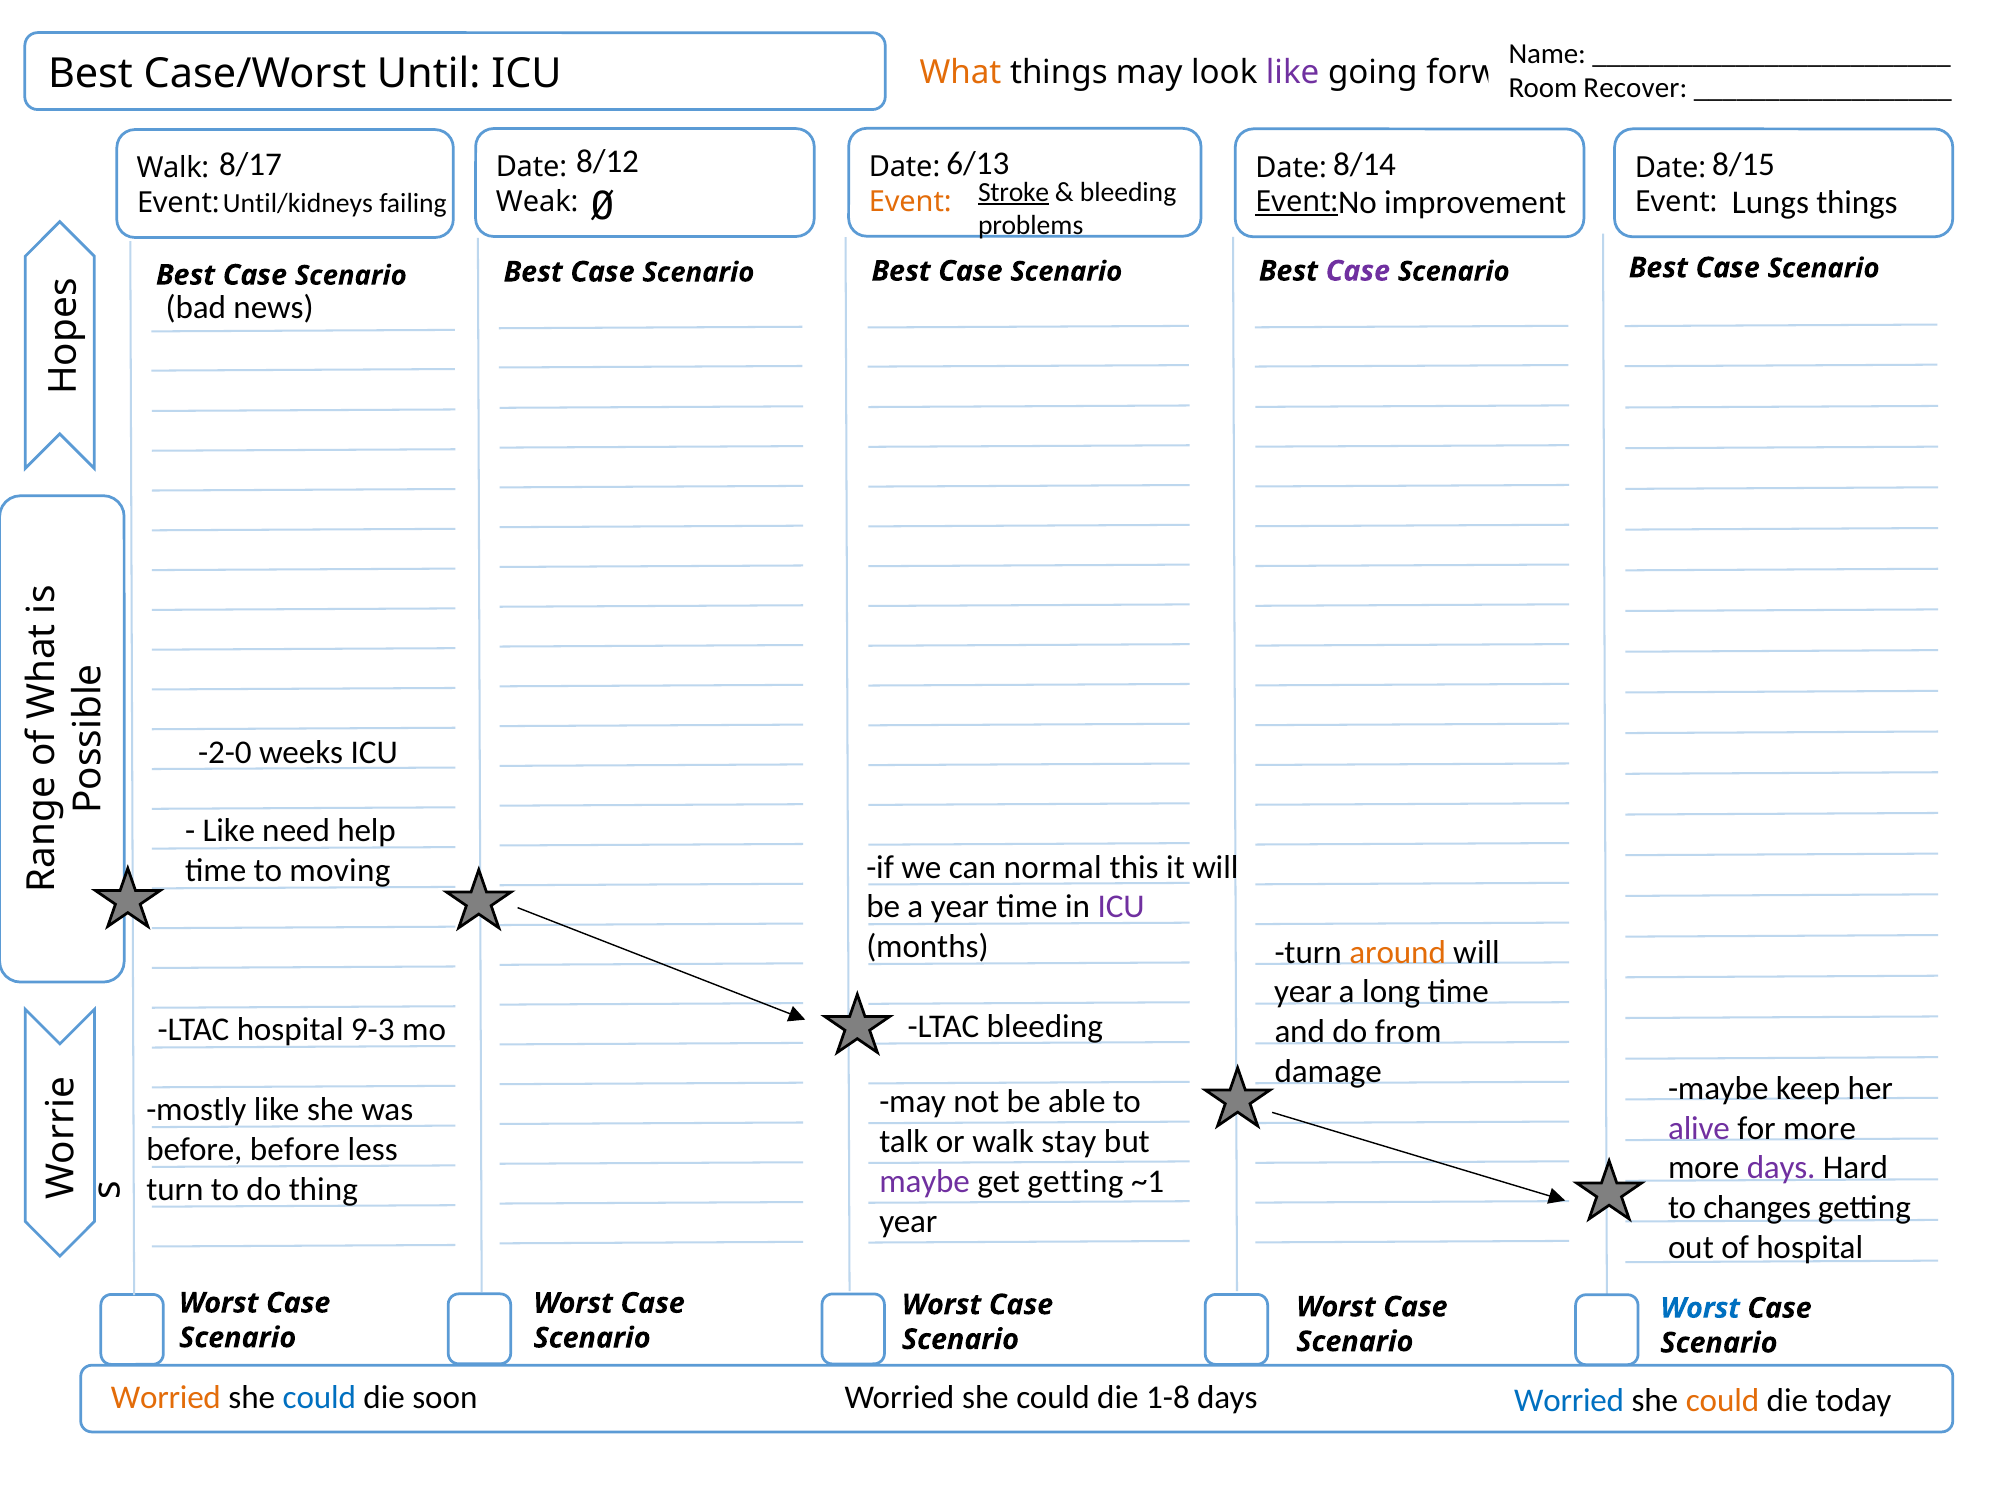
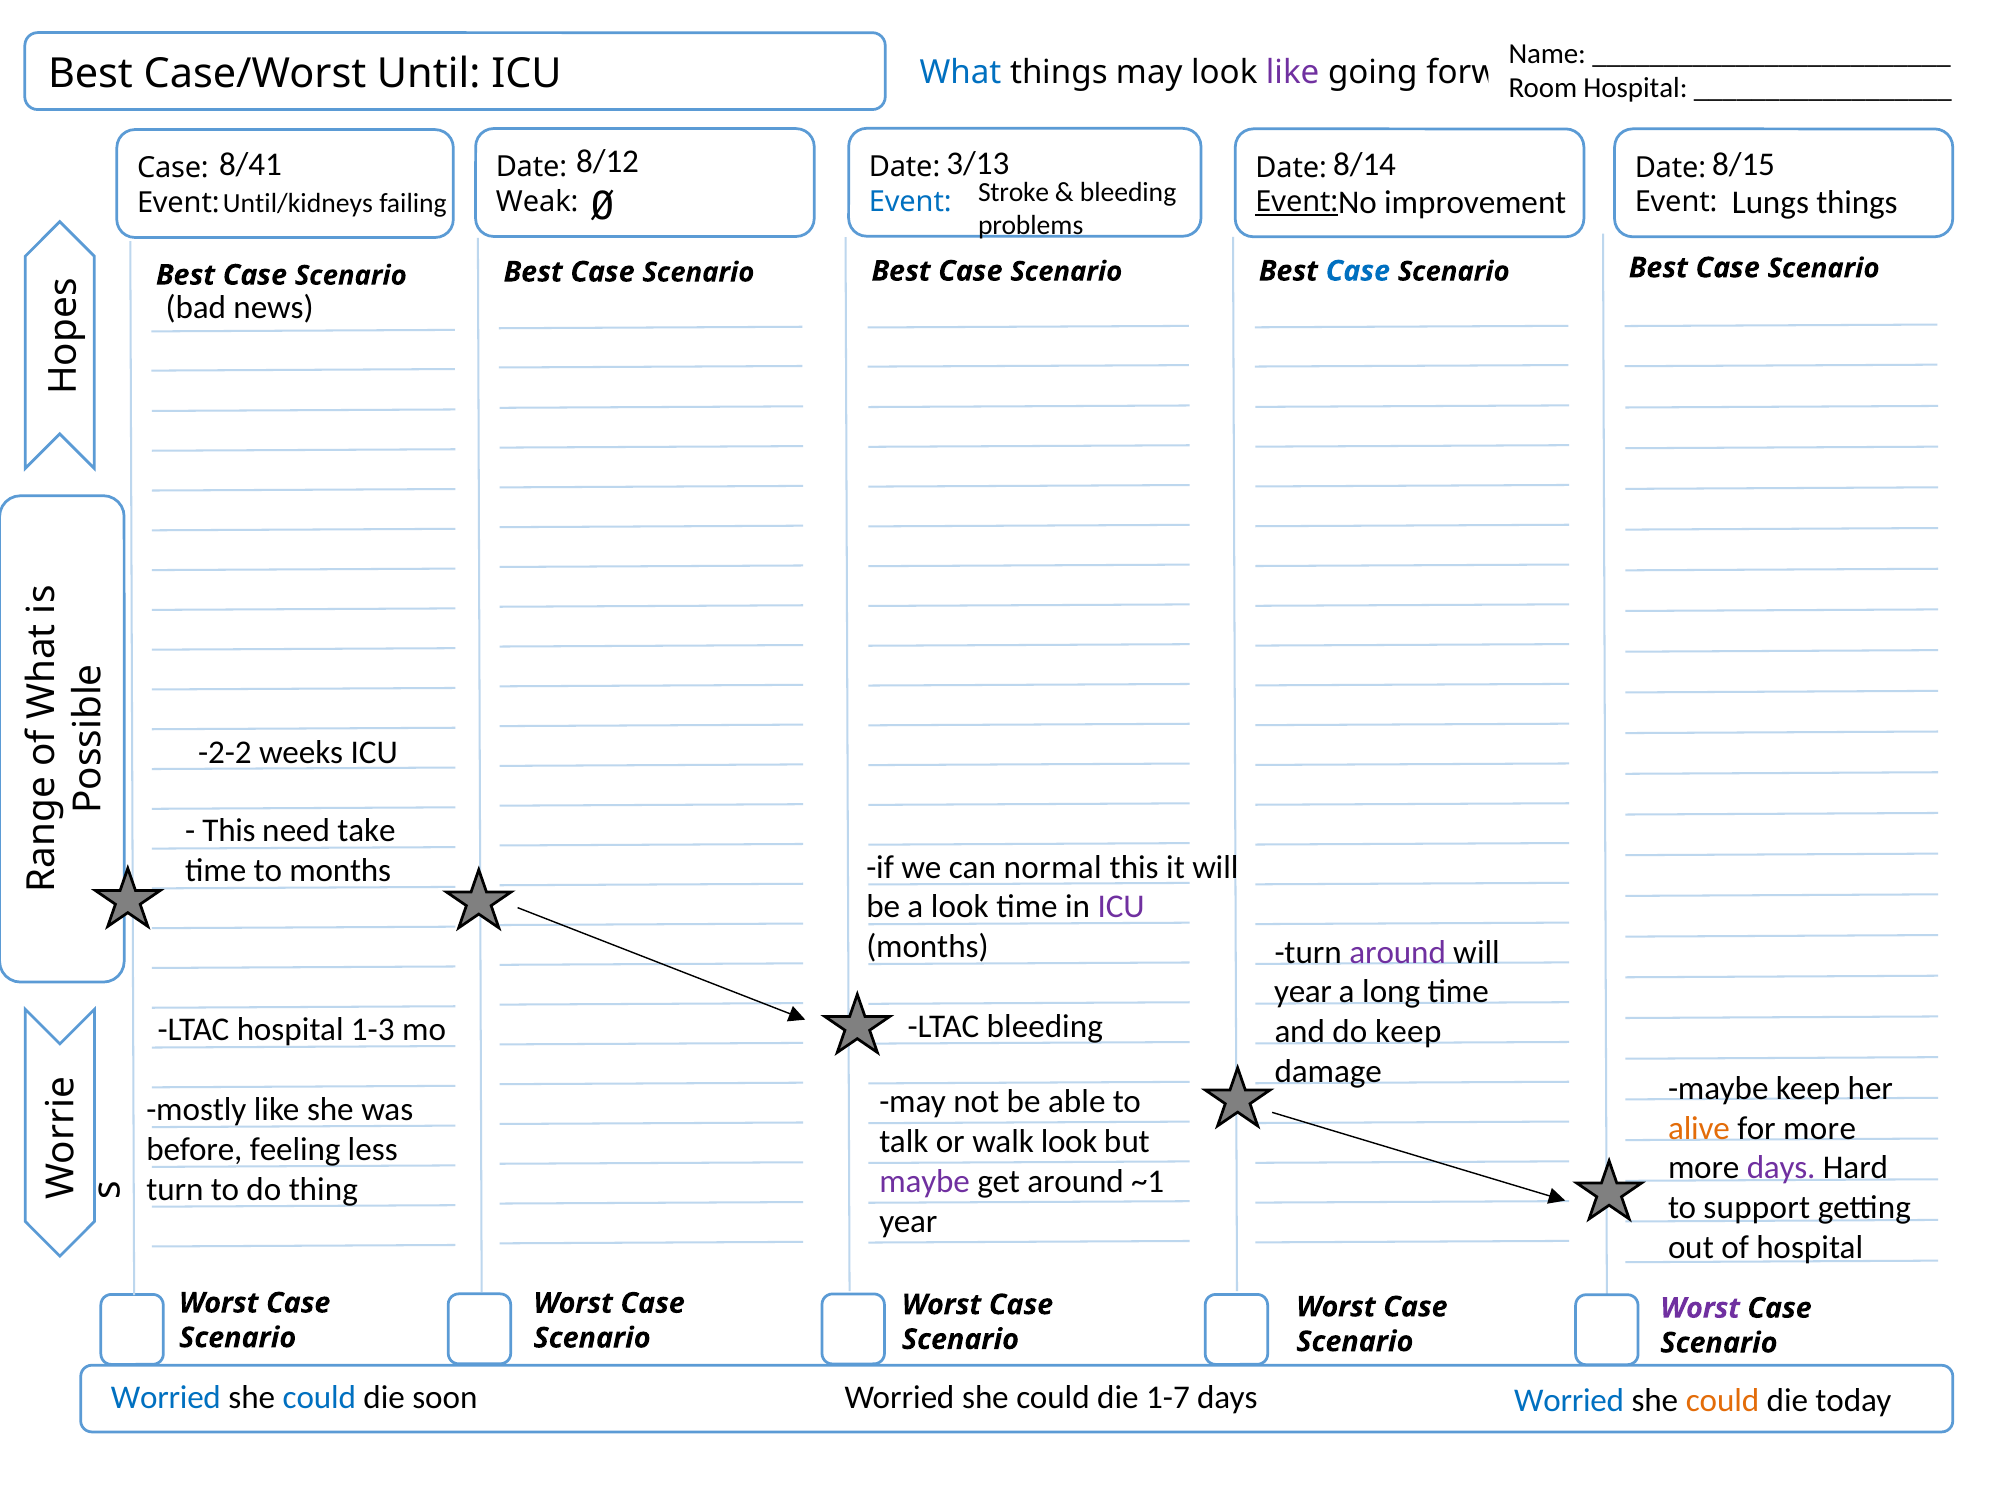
What colour: orange -> blue (961, 73)
Recover: Recover -> Hospital (1636, 88)
6/13: 6/13 -> 3/13 (978, 163)
8/17: 8/17 -> 8/41 (250, 165)
Walk: Walk -> Case (173, 168)
Stroke underline: present -> none (1014, 192)
Event colour: orange -> blue (910, 202)
Case colour: purple -> blue (1358, 271)
-2-0: -2-0 -> -2-2 (225, 752)
Like: Like -> This (229, 830)
help: help -> take (366, 830)
to moving: moving -> months (340, 870)
a year: year -> look (960, 907)
around colour: orange -> purple (1398, 952)
9-3: 9-3 -> 1-3 (373, 1029)
do from: from -> keep (1408, 1032)
alive colour: purple -> orange (1699, 1128)
walk stay: stay -> look (1069, 1142)
before before: before -> feeling (295, 1150)
get getting: getting -> around (1075, 1181)
changes: changes -> support (1757, 1207)
Worst colour: blue -> purple (1700, 1308)
1-8: 1-8 -> 1-7 (1168, 1397)
Worried colour: orange -> blue (166, 1397)
